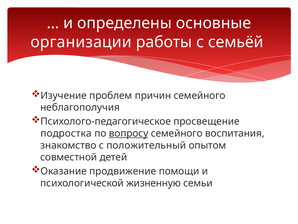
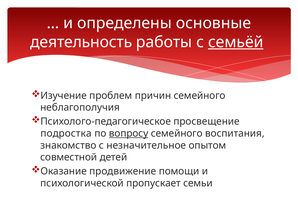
организации: организации -> деятельность (81, 42)
семьёй underline: none -> present (236, 42)
положительный: положительный -> незначительное (146, 145)
жизненную: жизненную -> пропускает (154, 183)
